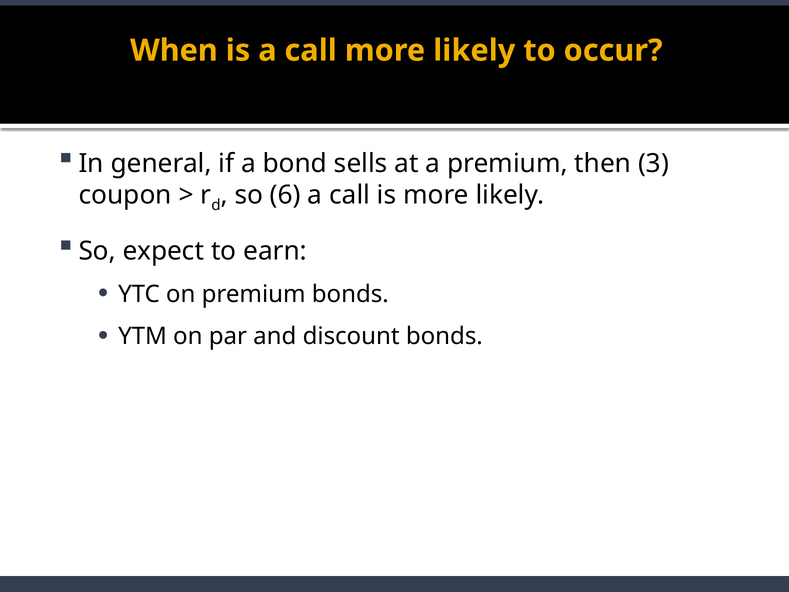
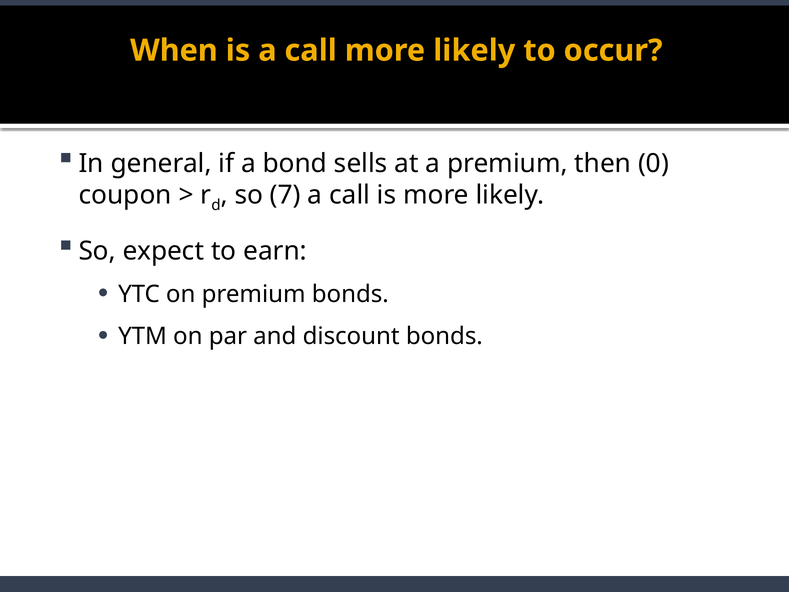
3: 3 -> 0 (654, 164)
6: 6 -> 7 (285, 195)
